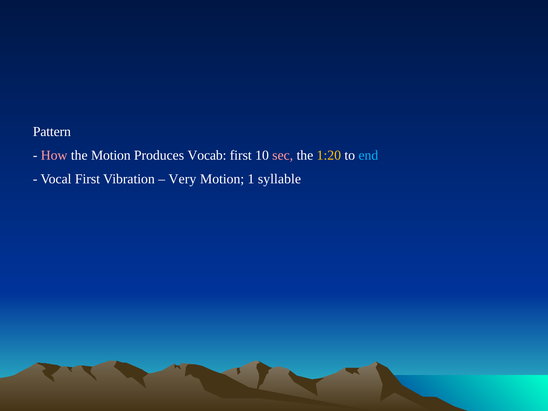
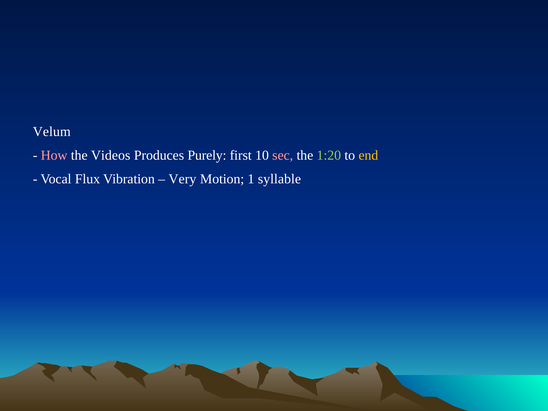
Pattern: Pattern -> Velum (52, 131)
the Motion: Motion -> Videos (111, 155)
Vocab: Vocab -> Purely (207, 155)
1:20 colour: yellow -> light green (329, 155)
end colour: light blue -> yellow (368, 155)
Vocal First: First -> Flux (87, 179)
